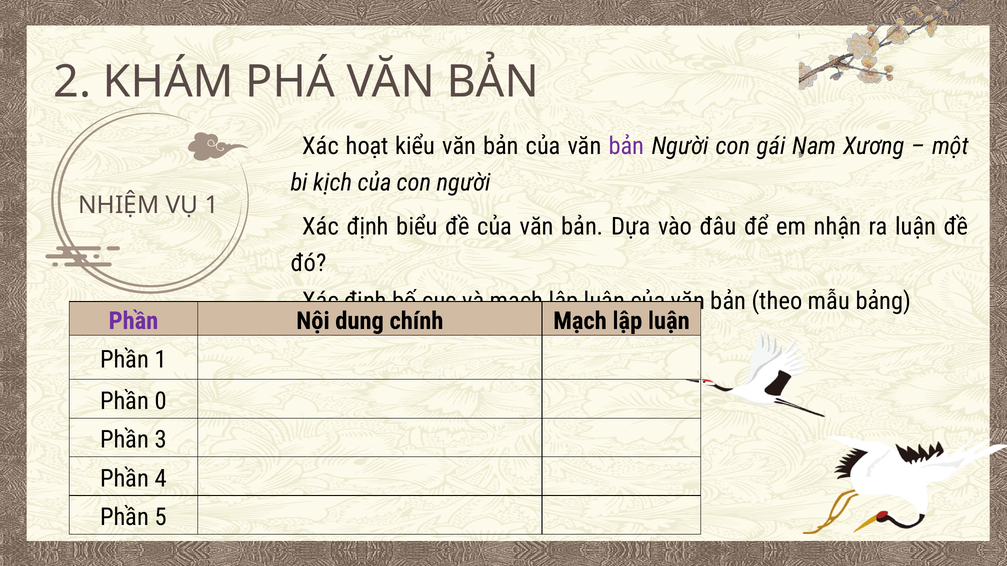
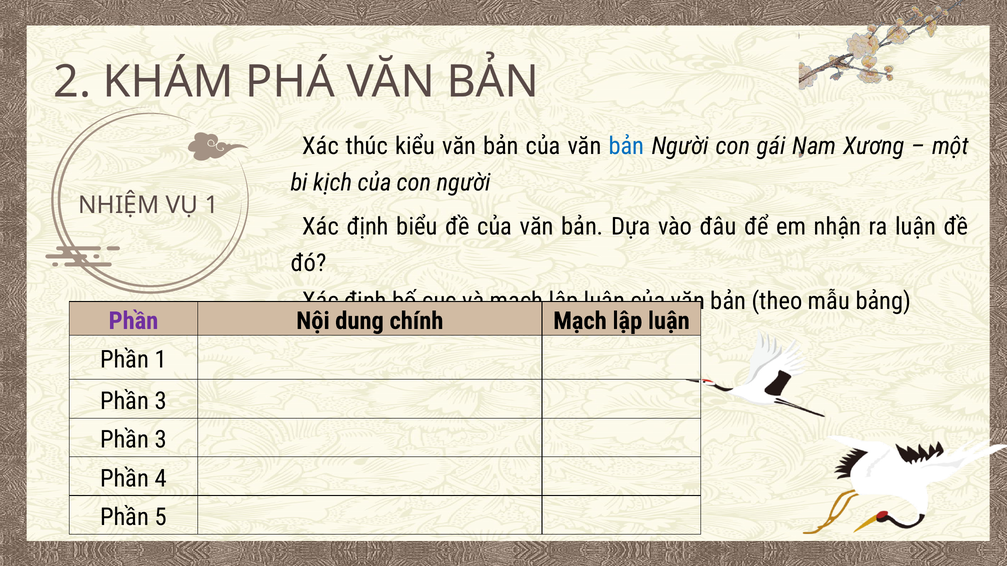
hoạt: hoạt -> thúc (367, 146)
bản colour: purple -> blue (626, 146)
0: 0 -> 3 (161, 401)
